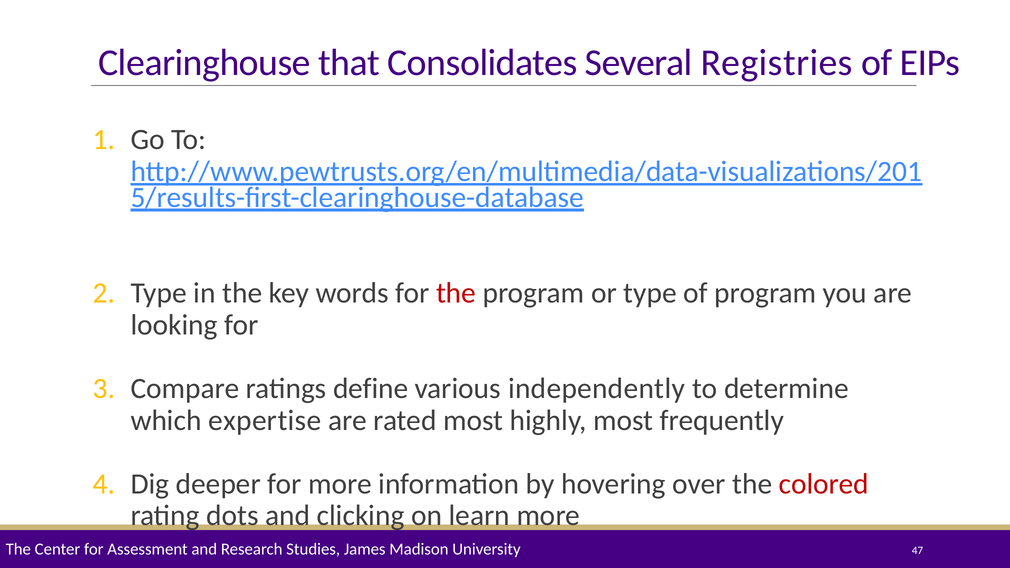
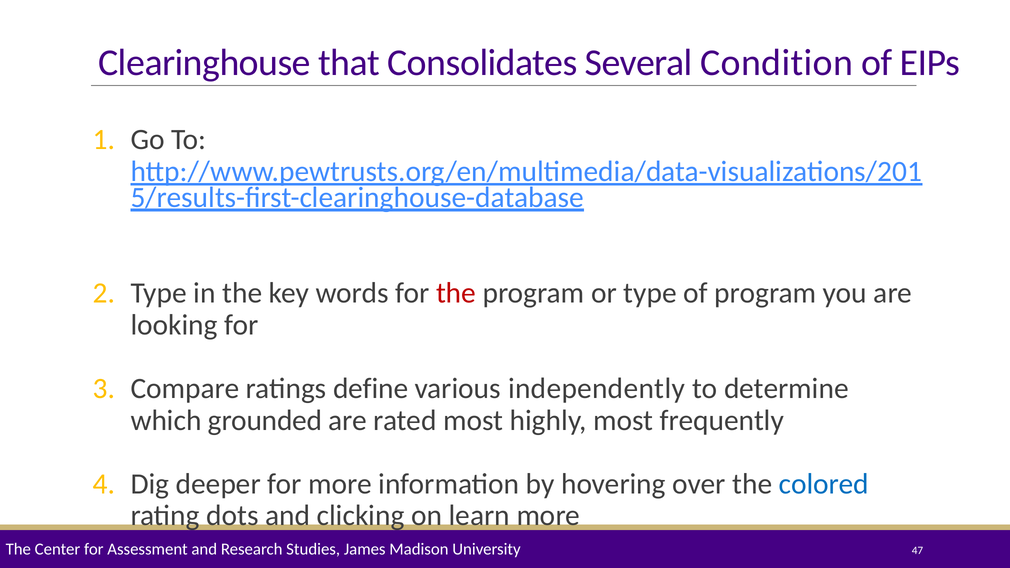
Registries: Registries -> Condition (777, 63)
expertise: expertise -> grounded (265, 420)
colored colour: red -> blue (824, 484)
